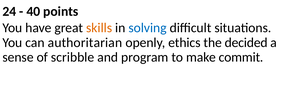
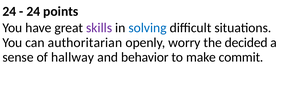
40: 40 -> 24 (33, 11)
skills colour: orange -> purple (99, 28)
ethics: ethics -> worry (184, 42)
scribble: scribble -> hallway (73, 57)
program: program -> behavior (145, 57)
